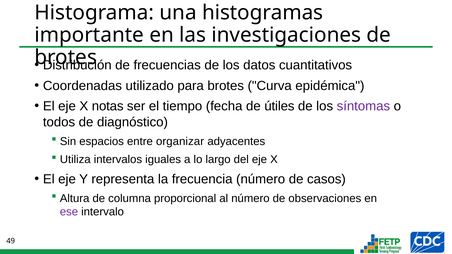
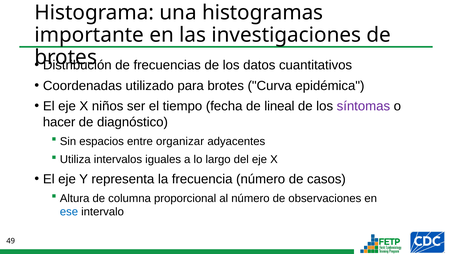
notas: notas -> niños (108, 106)
útiles: útiles -> lineal (279, 106)
todos: todos -> hacer (59, 122)
ese colour: purple -> blue (69, 212)
